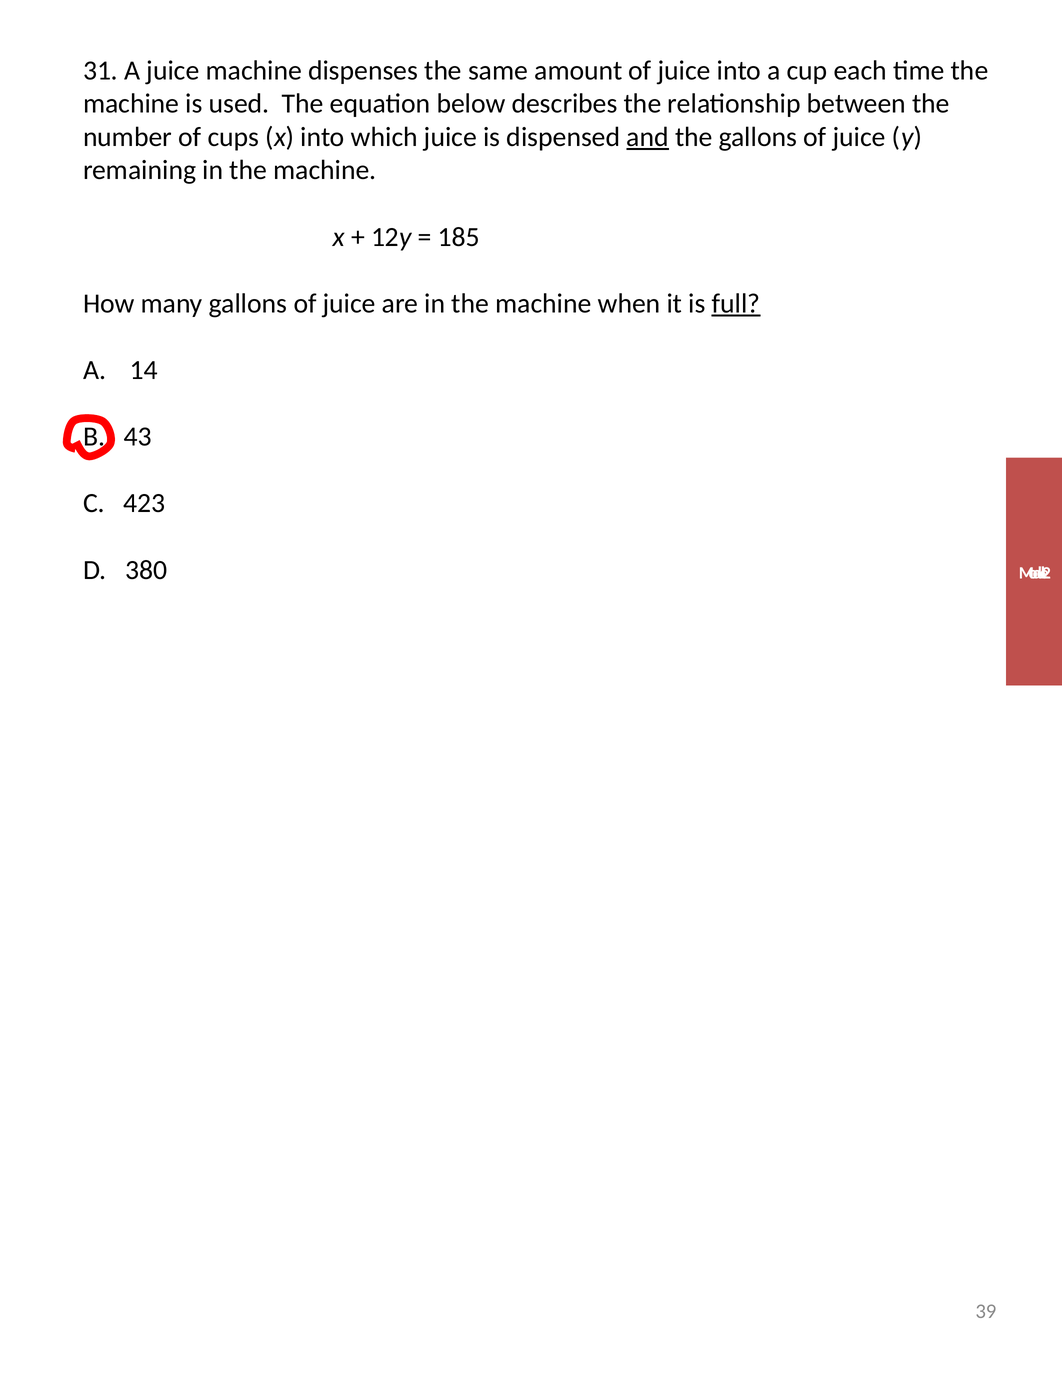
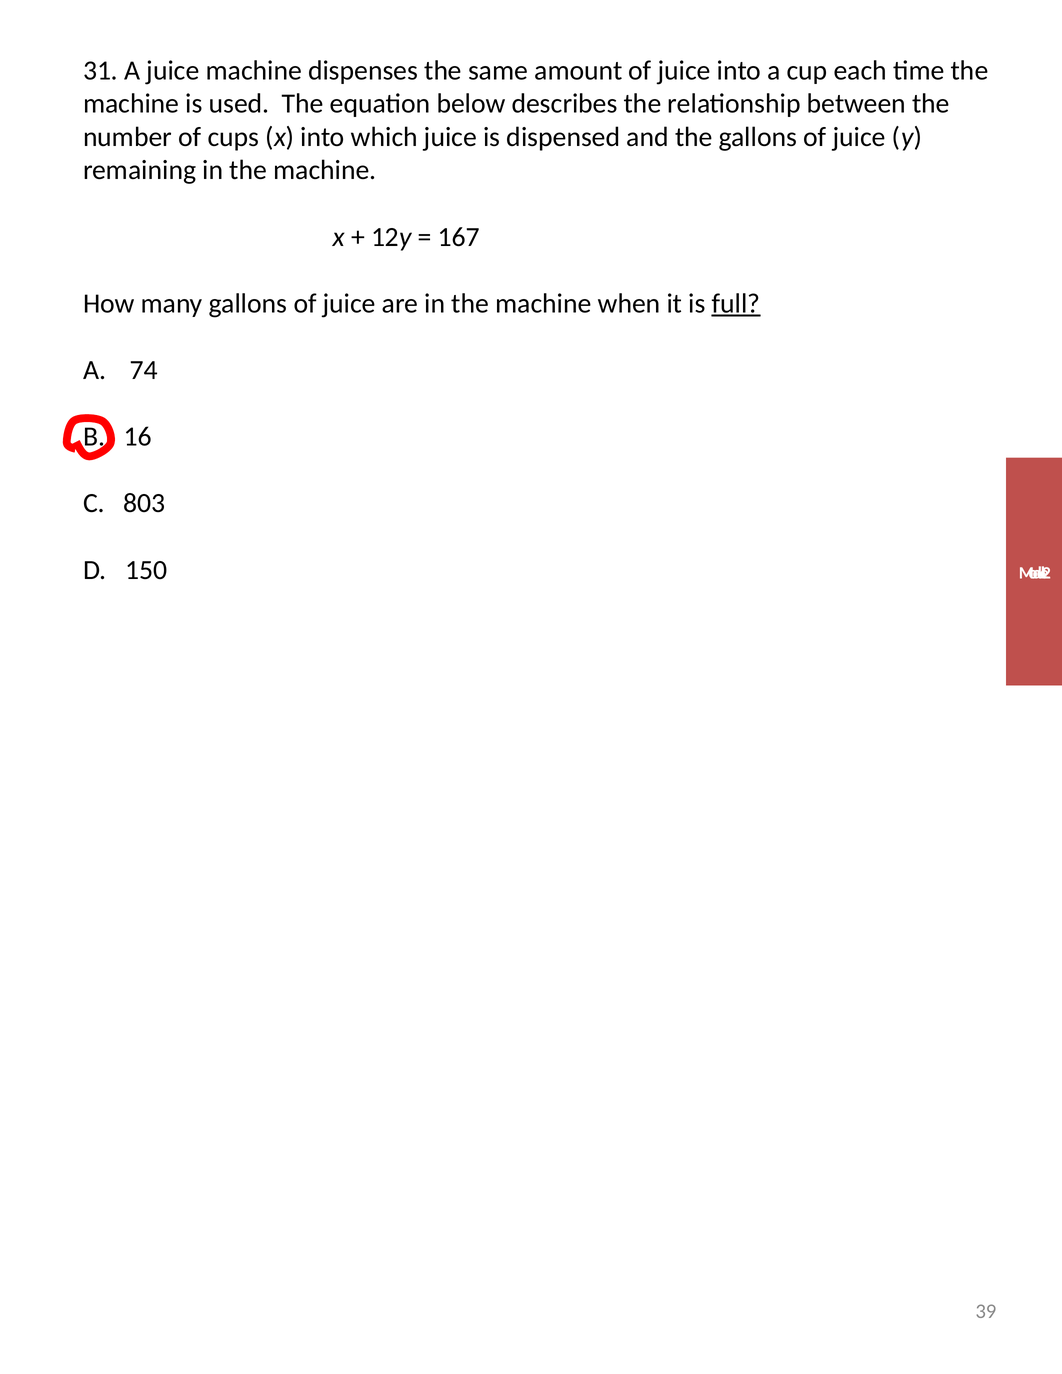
and underline: present -> none (648, 137)
185: 185 -> 167 (459, 237)
14: 14 -> 74 (144, 370)
43: 43 -> 16 (138, 437)
423: 423 -> 803 (144, 503)
380: 380 -> 150 (146, 570)
